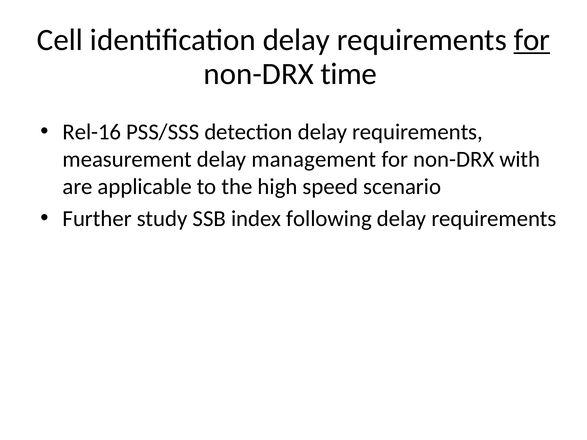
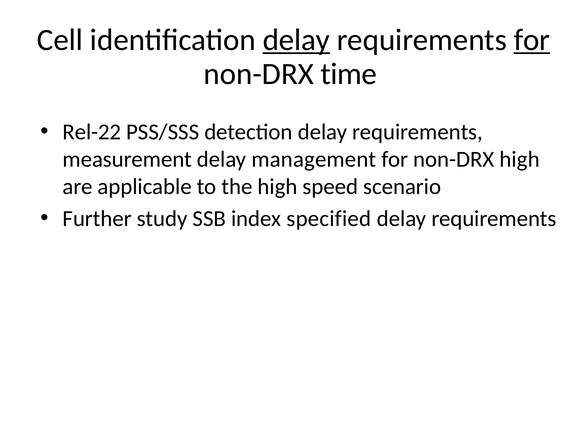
delay underline: none -> present (296, 40)
Rel-16: Rel-16 -> Rel-22 (92, 132)
non-DRX with: with -> high (520, 159)
following: following -> specified (329, 219)
